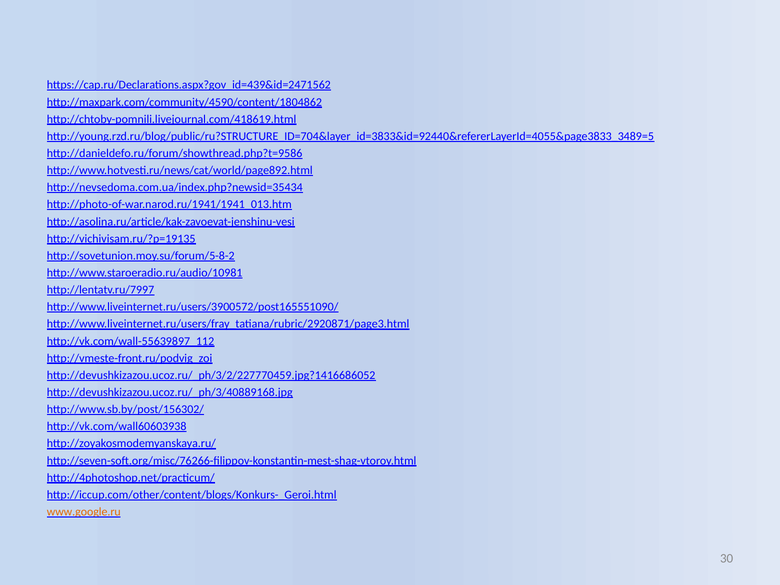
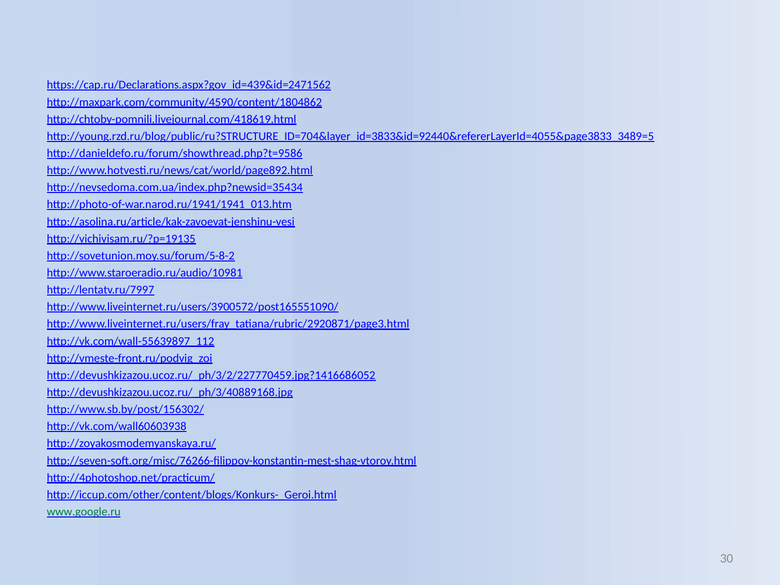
www.google.ru colour: orange -> green (84, 512)
